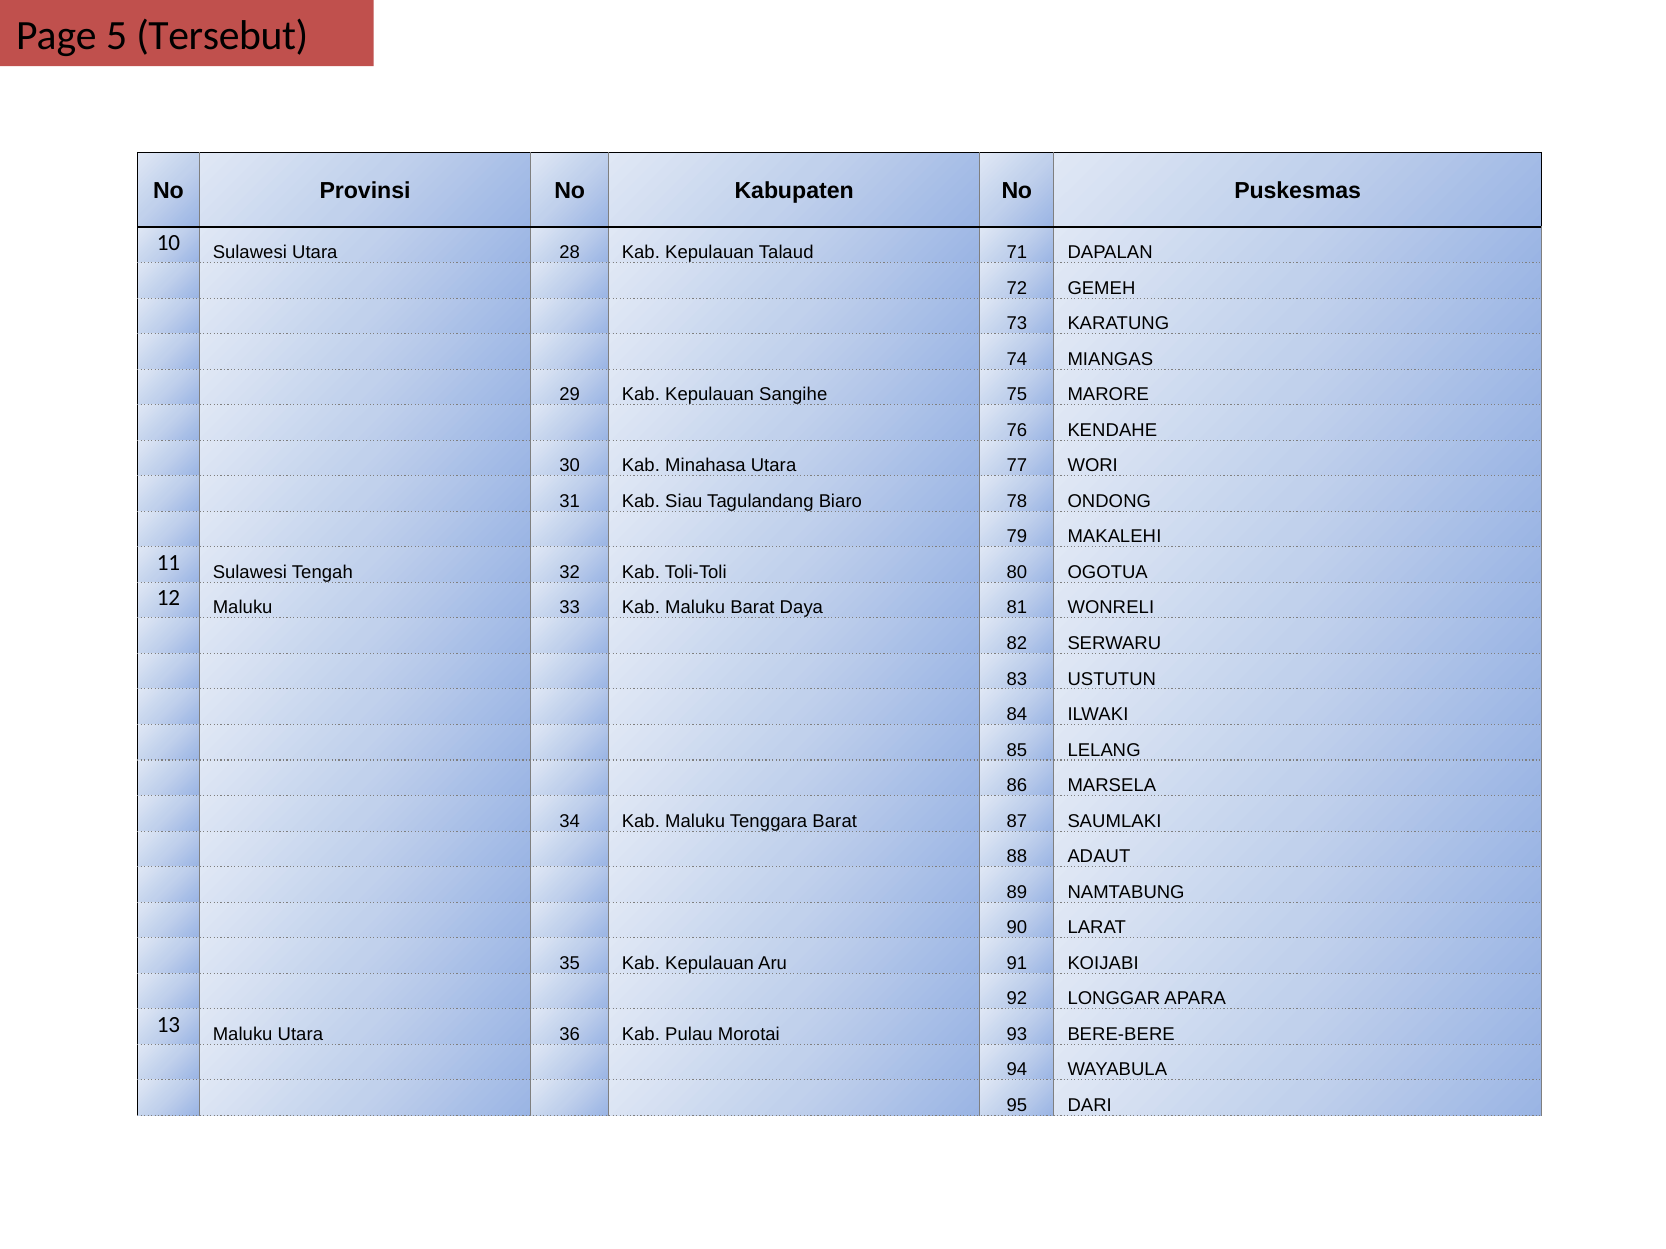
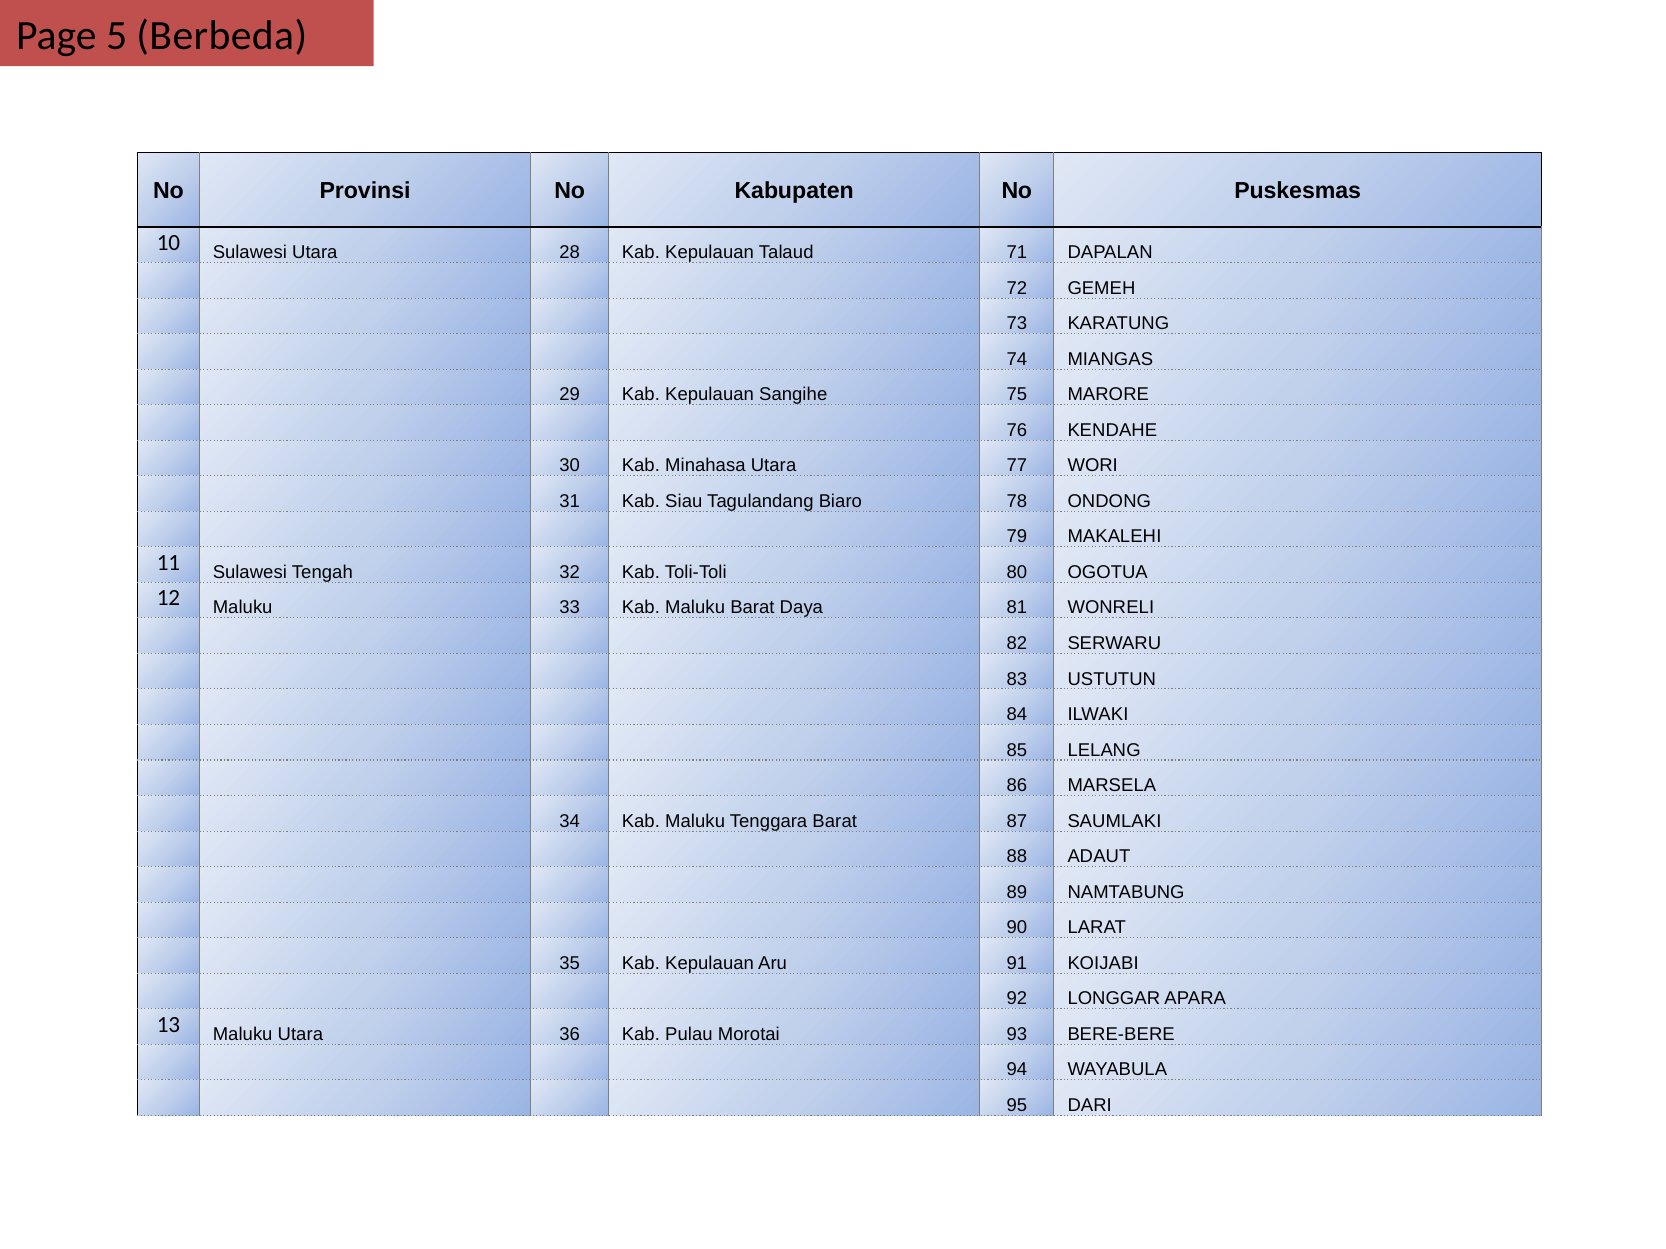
Tersebut: Tersebut -> Berbeda (222, 36)
